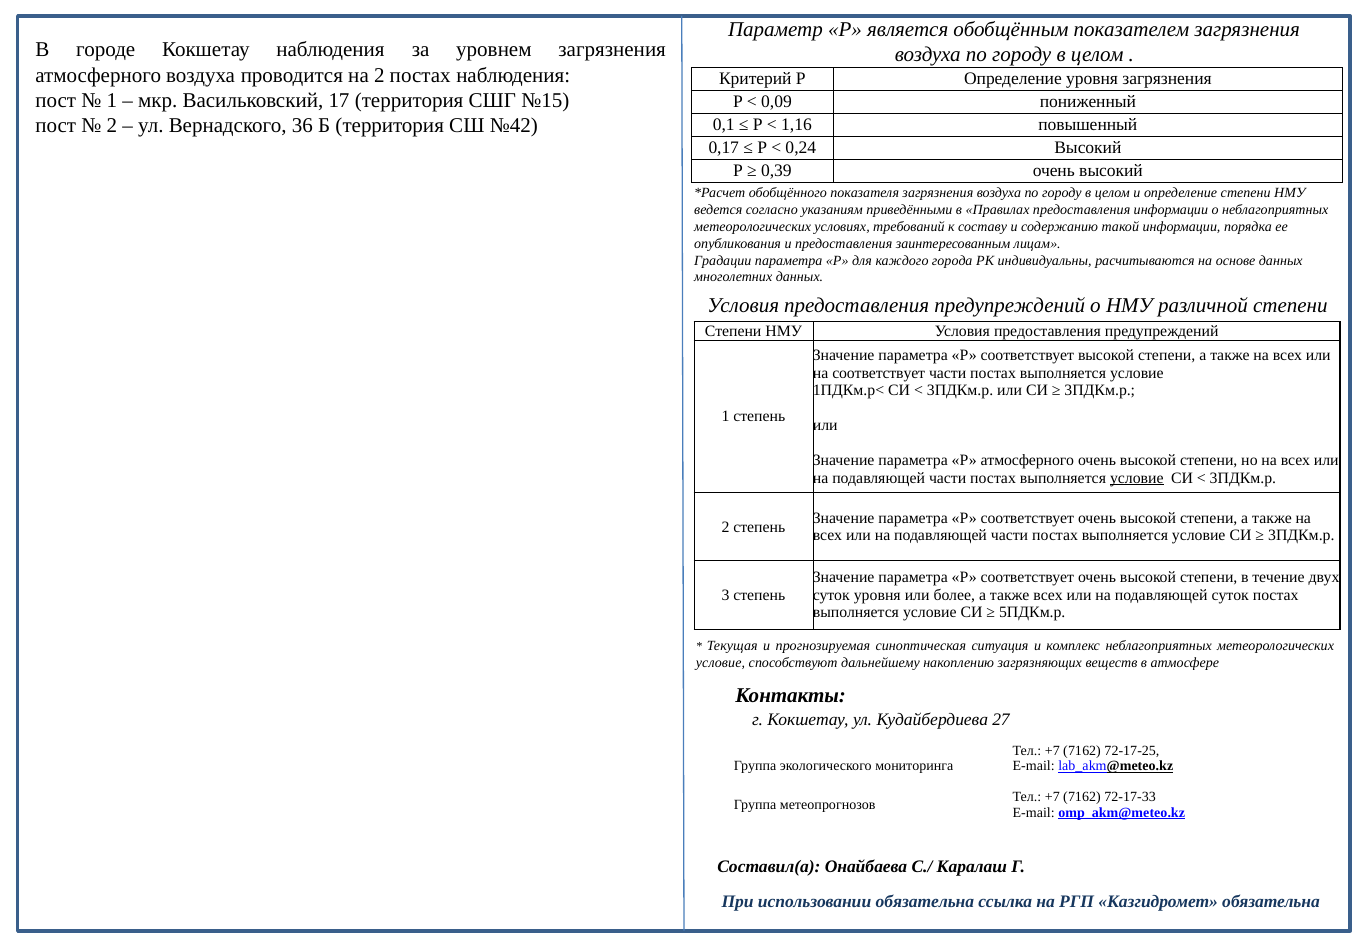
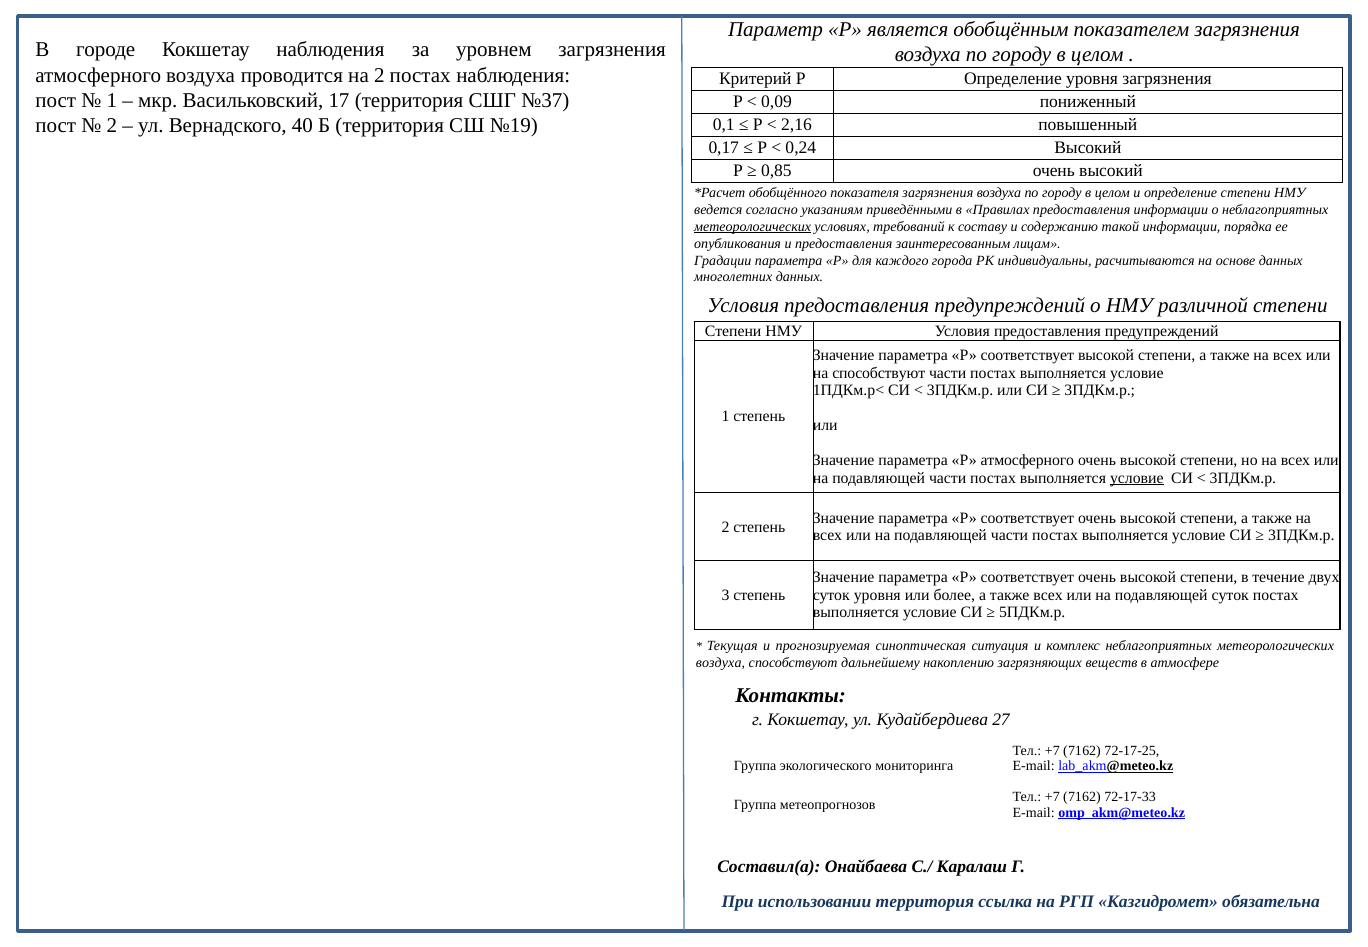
№15: №15 -> №37 (545, 100)
36: 36 -> 40 (302, 126)
№42: №42 -> №19 (514, 126)
1,16: 1,16 -> 2,16 (797, 125)
0,39: 0,39 -> 0,85 (776, 170)
метеорологических underline: none -> present (753, 227)
на соответствует: соответствует -> способствуют (879, 373)
условие: условие -> воздуха (720, 663)
использовании обязательна: обязательна -> территория (925, 902)
